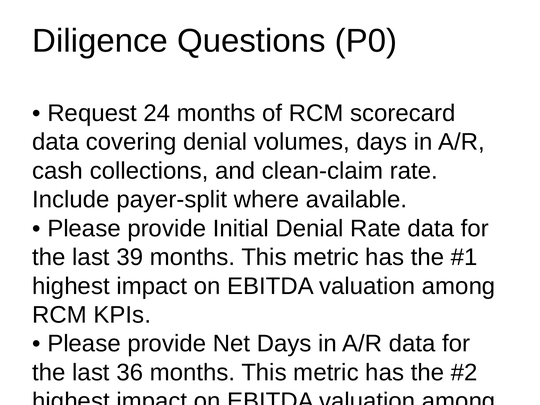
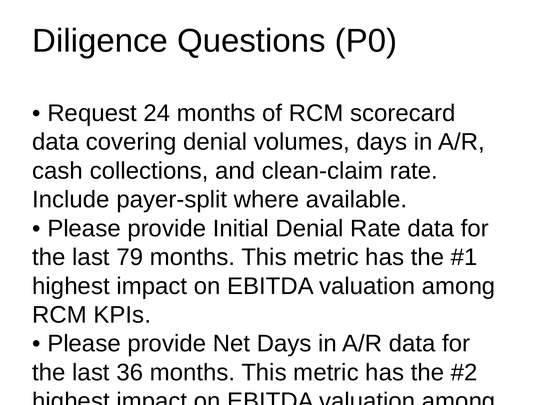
39: 39 -> 79 (130, 257)
